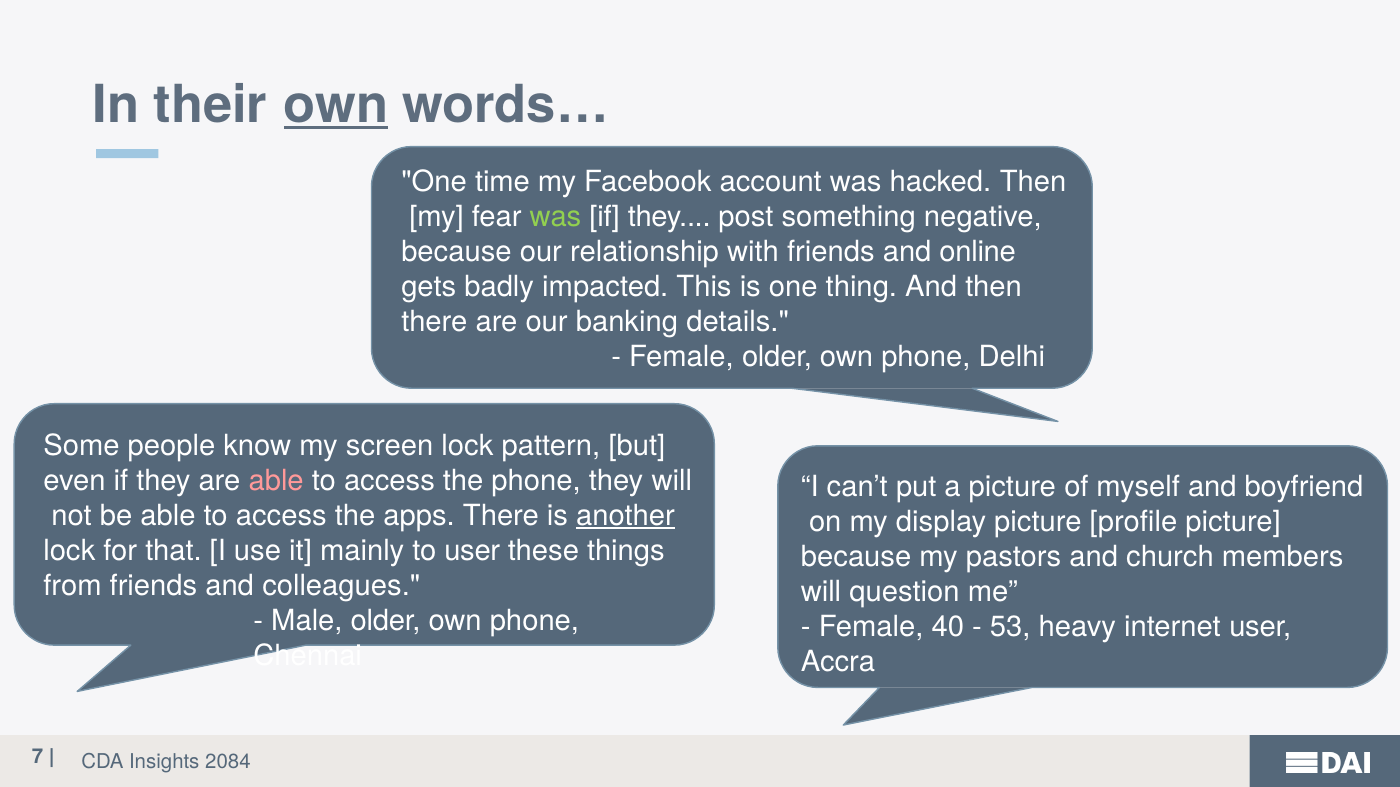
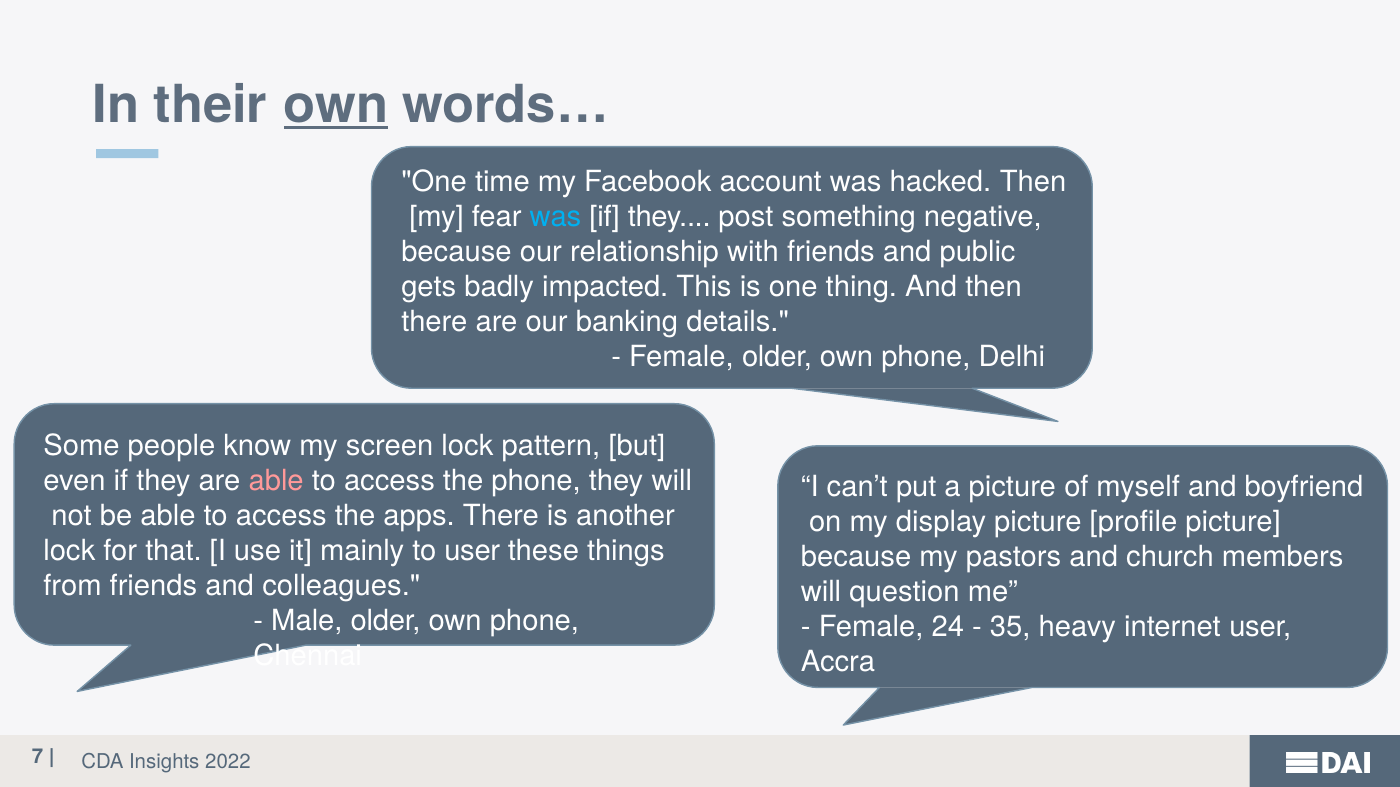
was colour: light green -> light blue (555, 217)
online: online -> public (978, 252)
another underline: present -> none (625, 516)
40: 40 -> 24 (948, 628)
53: 53 -> 35 (1010, 628)
2084: 2084 -> 2022 (228, 762)
